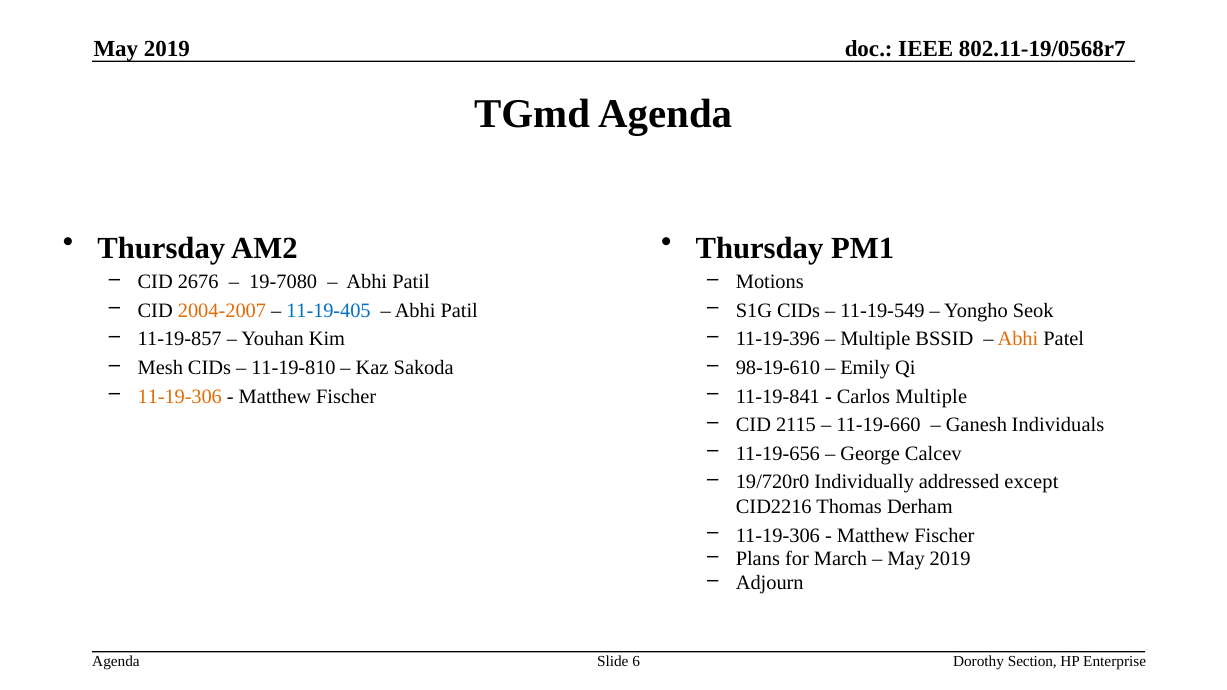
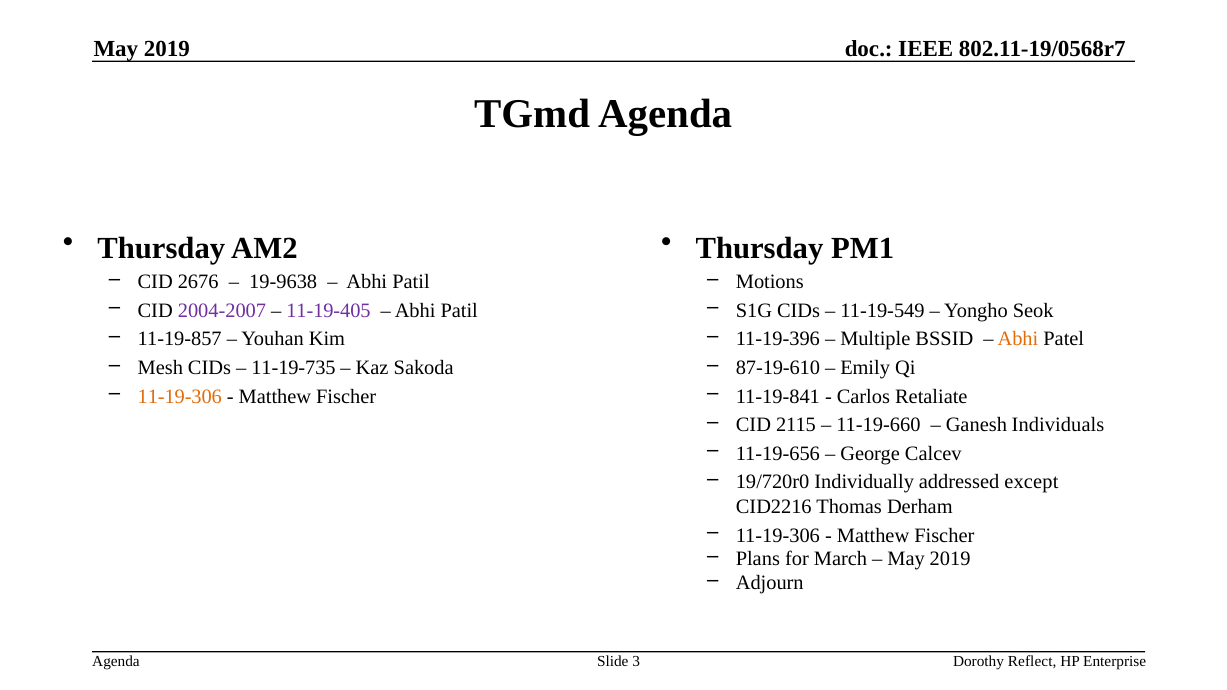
19-7080: 19-7080 -> 19-9638 (283, 282)
2004-2007 colour: orange -> purple (222, 311)
11-19-405 colour: blue -> purple (328, 311)
11-19-810: 11-19-810 -> 11-19-735 (293, 368)
98-19-610: 98-19-610 -> 87-19-610 (778, 368)
Carlos Multiple: Multiple -> Retaliate (931, 396)
6: 6 -> 3 (636, 662)
Section: Section -> Reflect (1032, 662)
